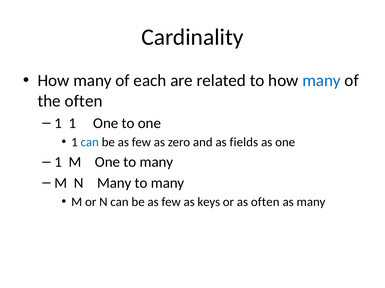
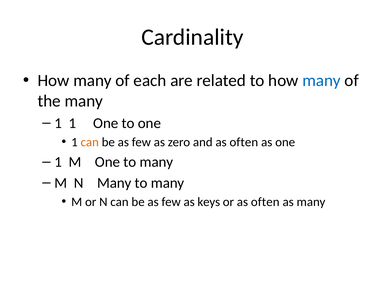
the often: often -> many (84, 101)
can colour: blue -> orange (90, 143)
and as fields: fields -> often (244, 143)
